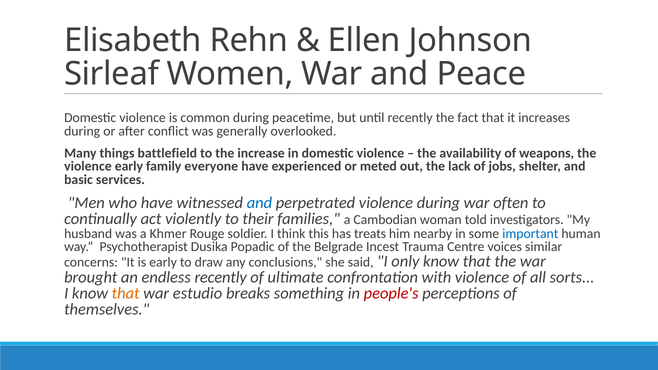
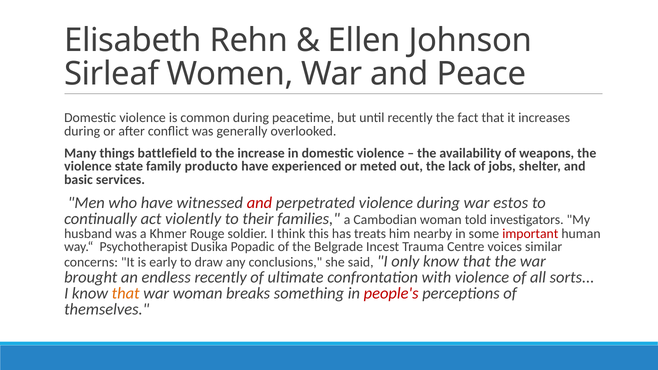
violence early: early -> state (129, 166)
everyone: everyone -> producto (211, 166)
and colour: blue -> red (259, 203)
often: often -> estos (511, 203)
important colour: blue -> red (530, 234)
war estudio: estudio -> woman (198, 294)
